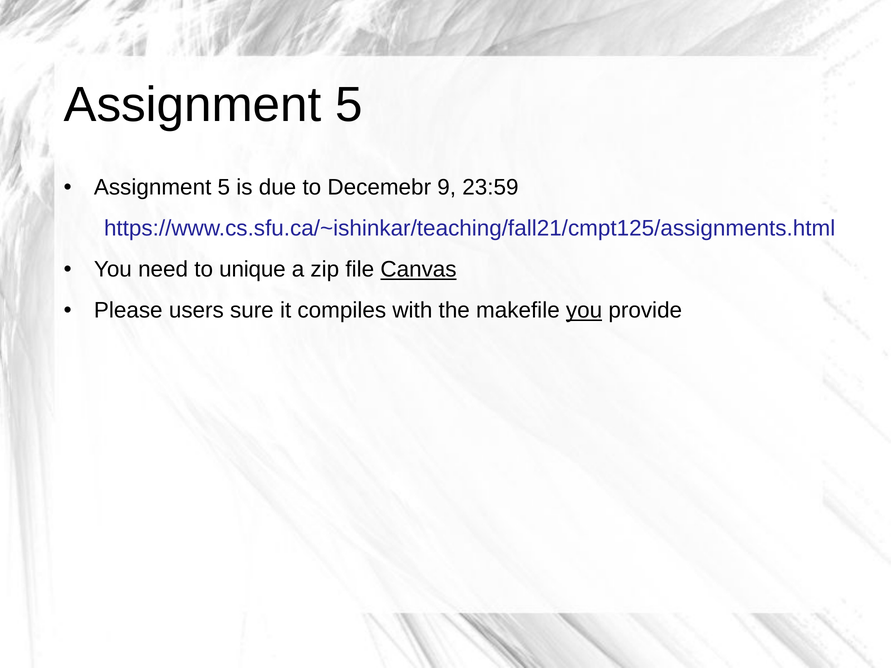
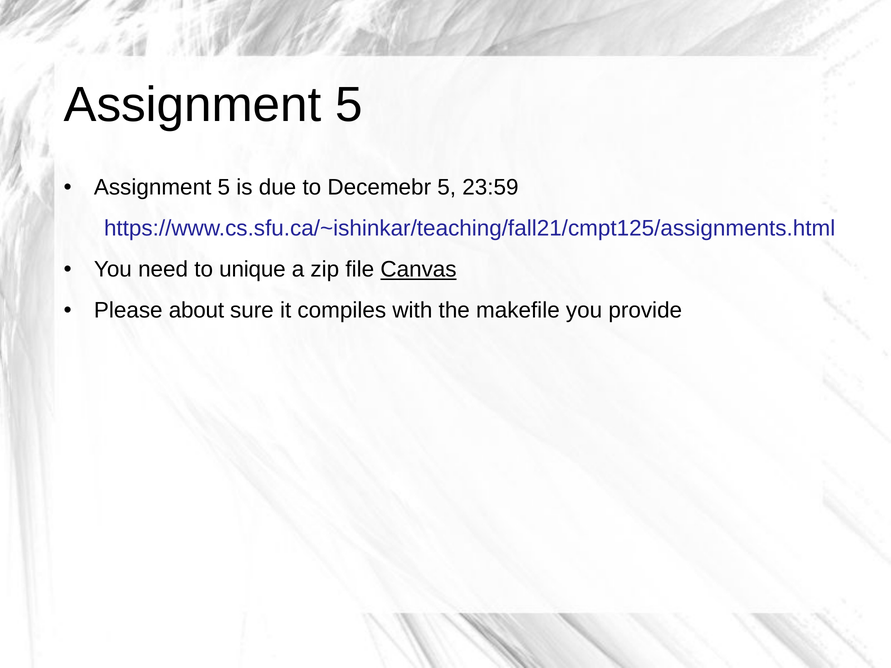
Decemebr 9: 9 -> 5 (447, 187)
users: users -> about (196, 311)
you underline: present -> none (584, 311)
